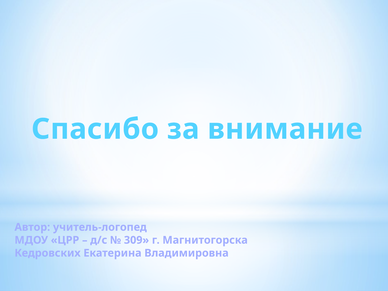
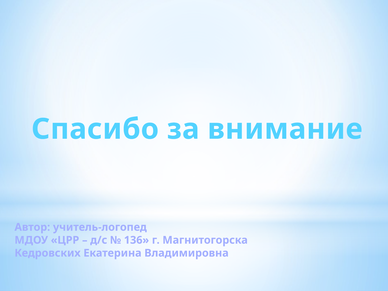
309: 309 -> 136 (137, 240)
